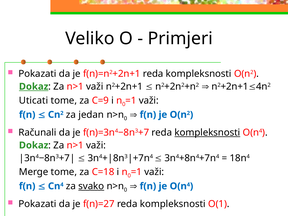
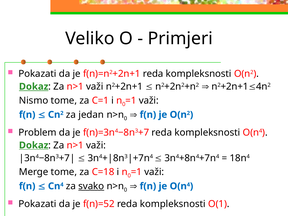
Uticati: Uticati -> Nismo (34, 100)
C=9: C=9 -> C=1 (100, 100)
Računali: Računali -> Problem (37, 132)
kompleksnosti underline: present -> none (207, 132)
Dokaz underline: none -> present (34, 145)
f(n)=27: f(n)=27 -> f(n)=52 (99, 204)
